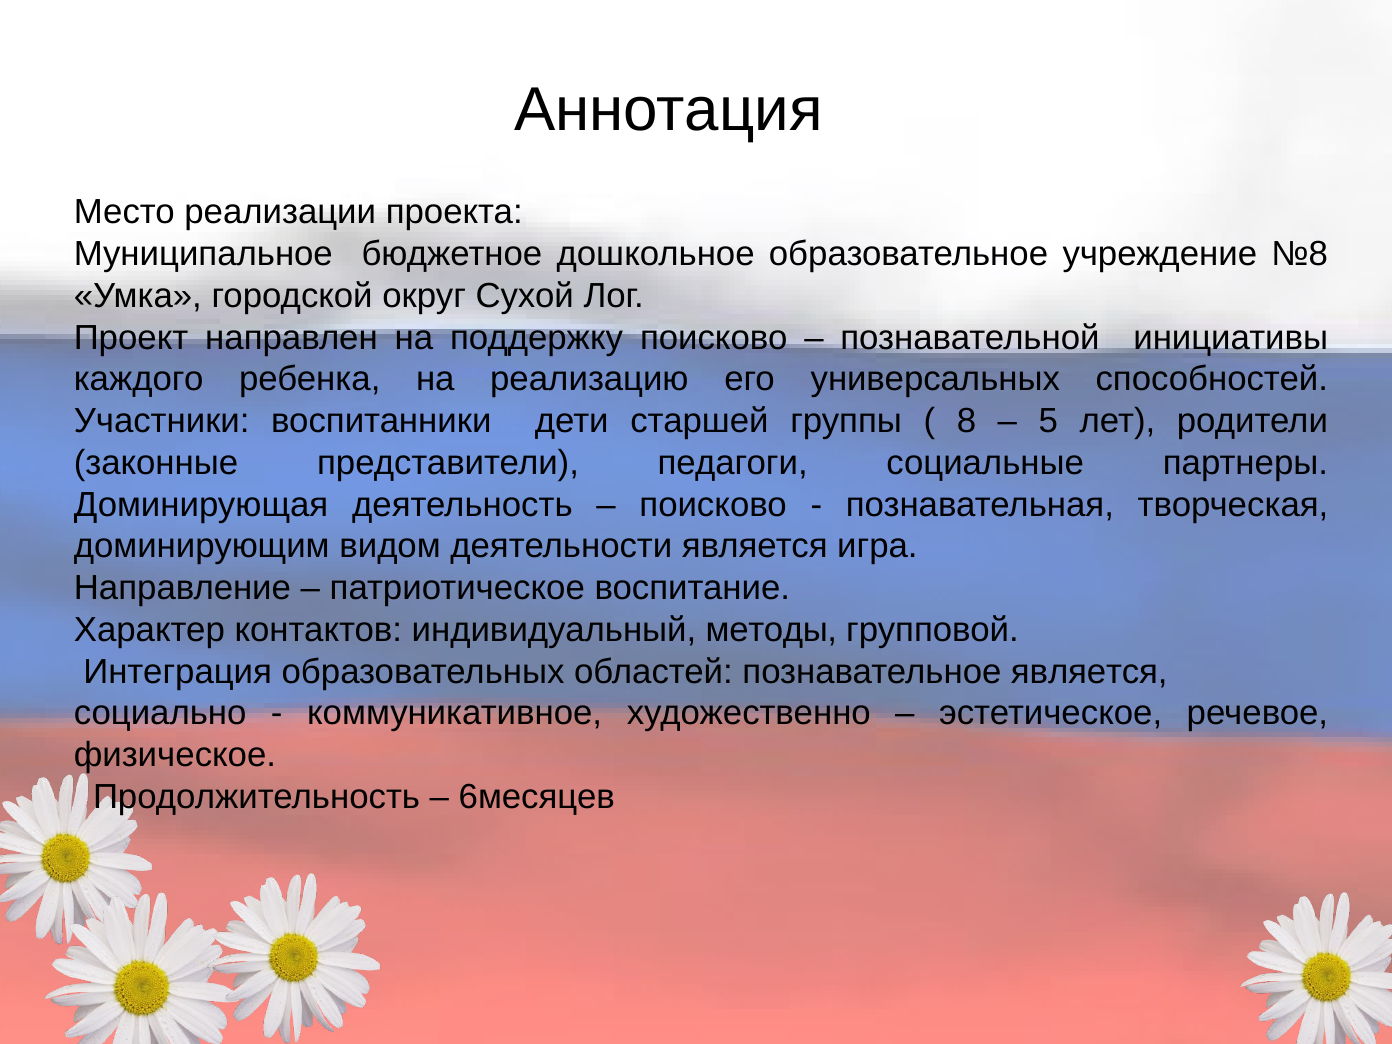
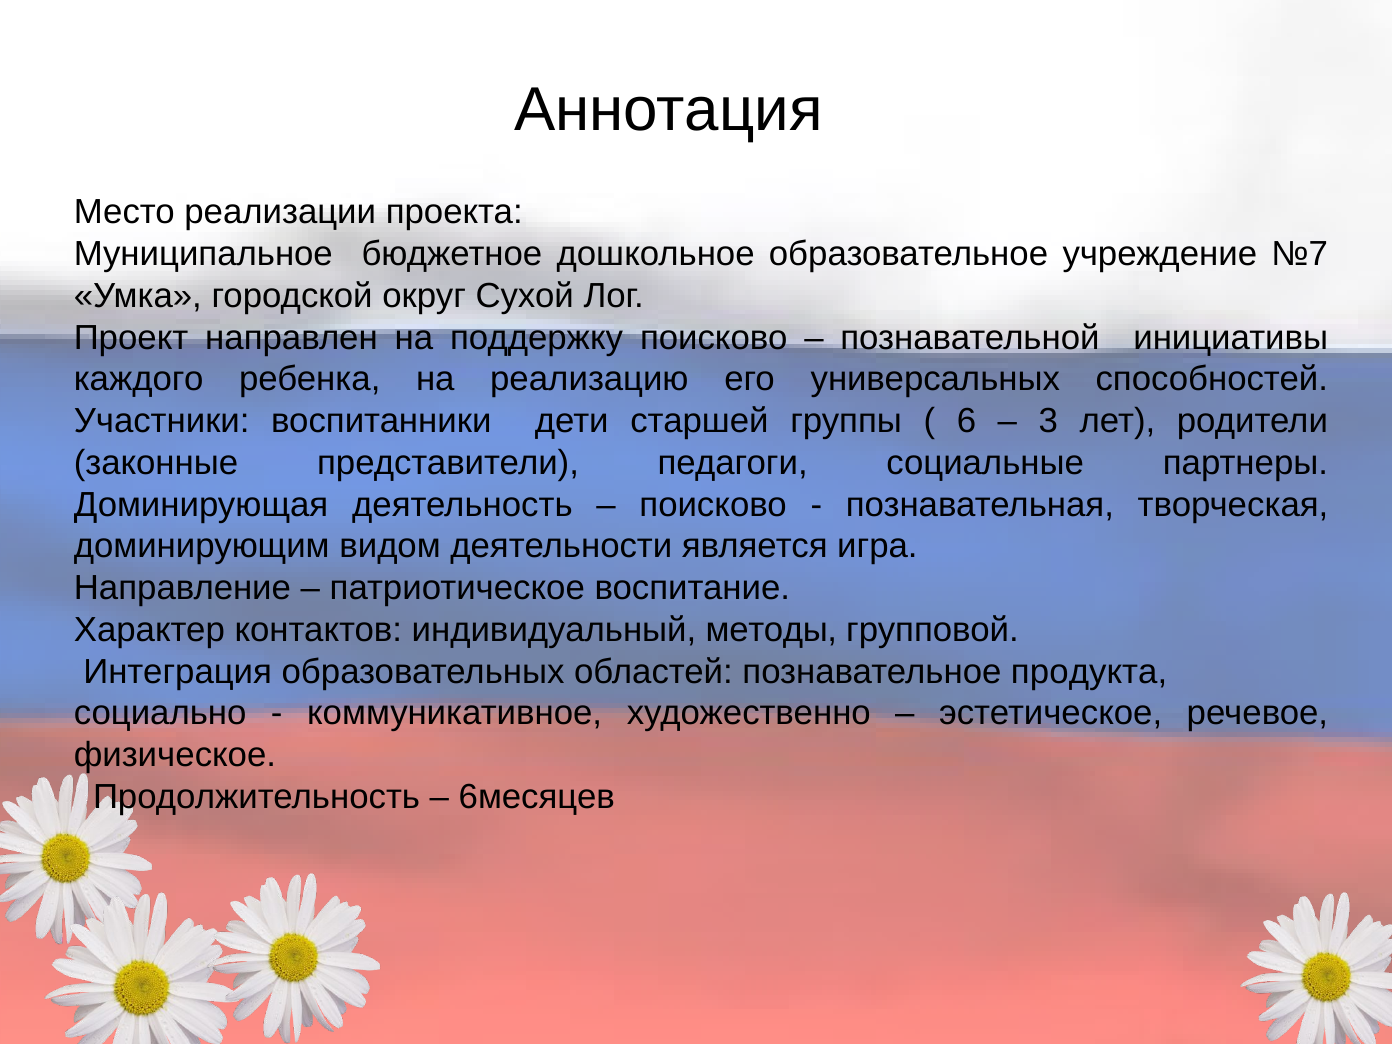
№8: №8 -> №7 (1300, 254)
8: 8 -> 6 (966, 421)
5: 5 -> 3 (1048, 421)
познавательное является: является -> продукта (1089, 672)
